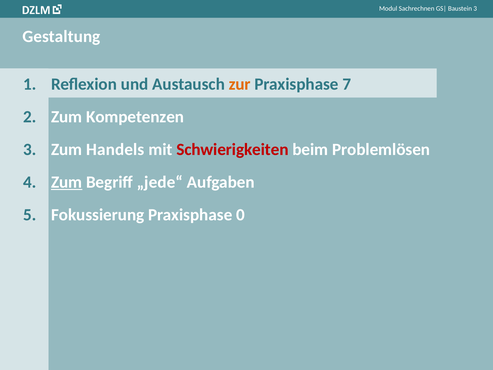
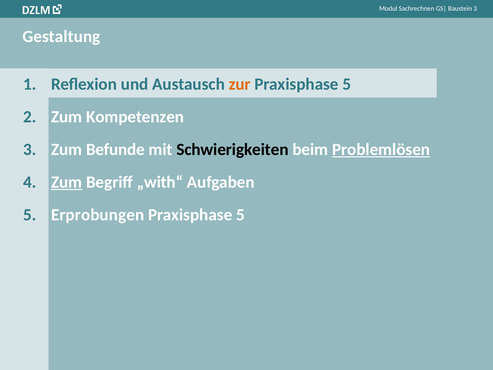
7: 7 -> 5 (347, 84)
Handels: Handels -> Befunde (115, 149)
Schwierigkeiten colour: red -> black (232, 149)
Problemlösen underline: none -> present (381, 149)
„jede“: „jede“ -> „with“ (160, 182)
Fokussierung: Fokussierung -> Erprobungen (98, 215)
0: 0 -> 5 (240, 215)
